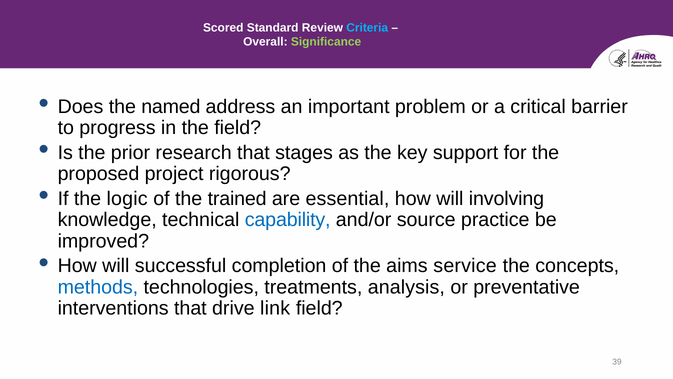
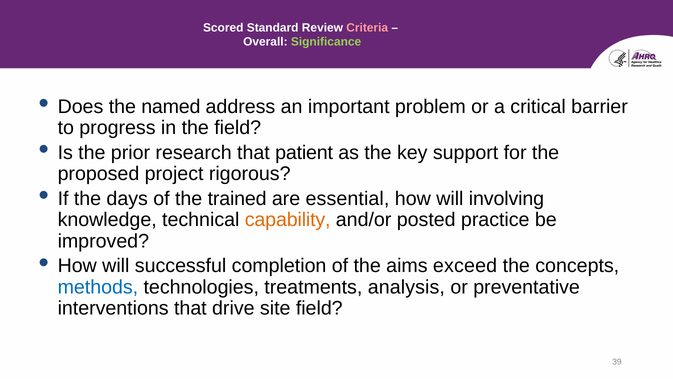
Criteria colour: light blue -> pink (367, 28)
stages: stages -> patient (304, 152)
logic: logic -> days (127, 198)
capability colour: blue -> orange (288, 220)
source: source -> posted (426, 220)
service: service -> exceed (465, 266)
link: link -> site (275, 308)
